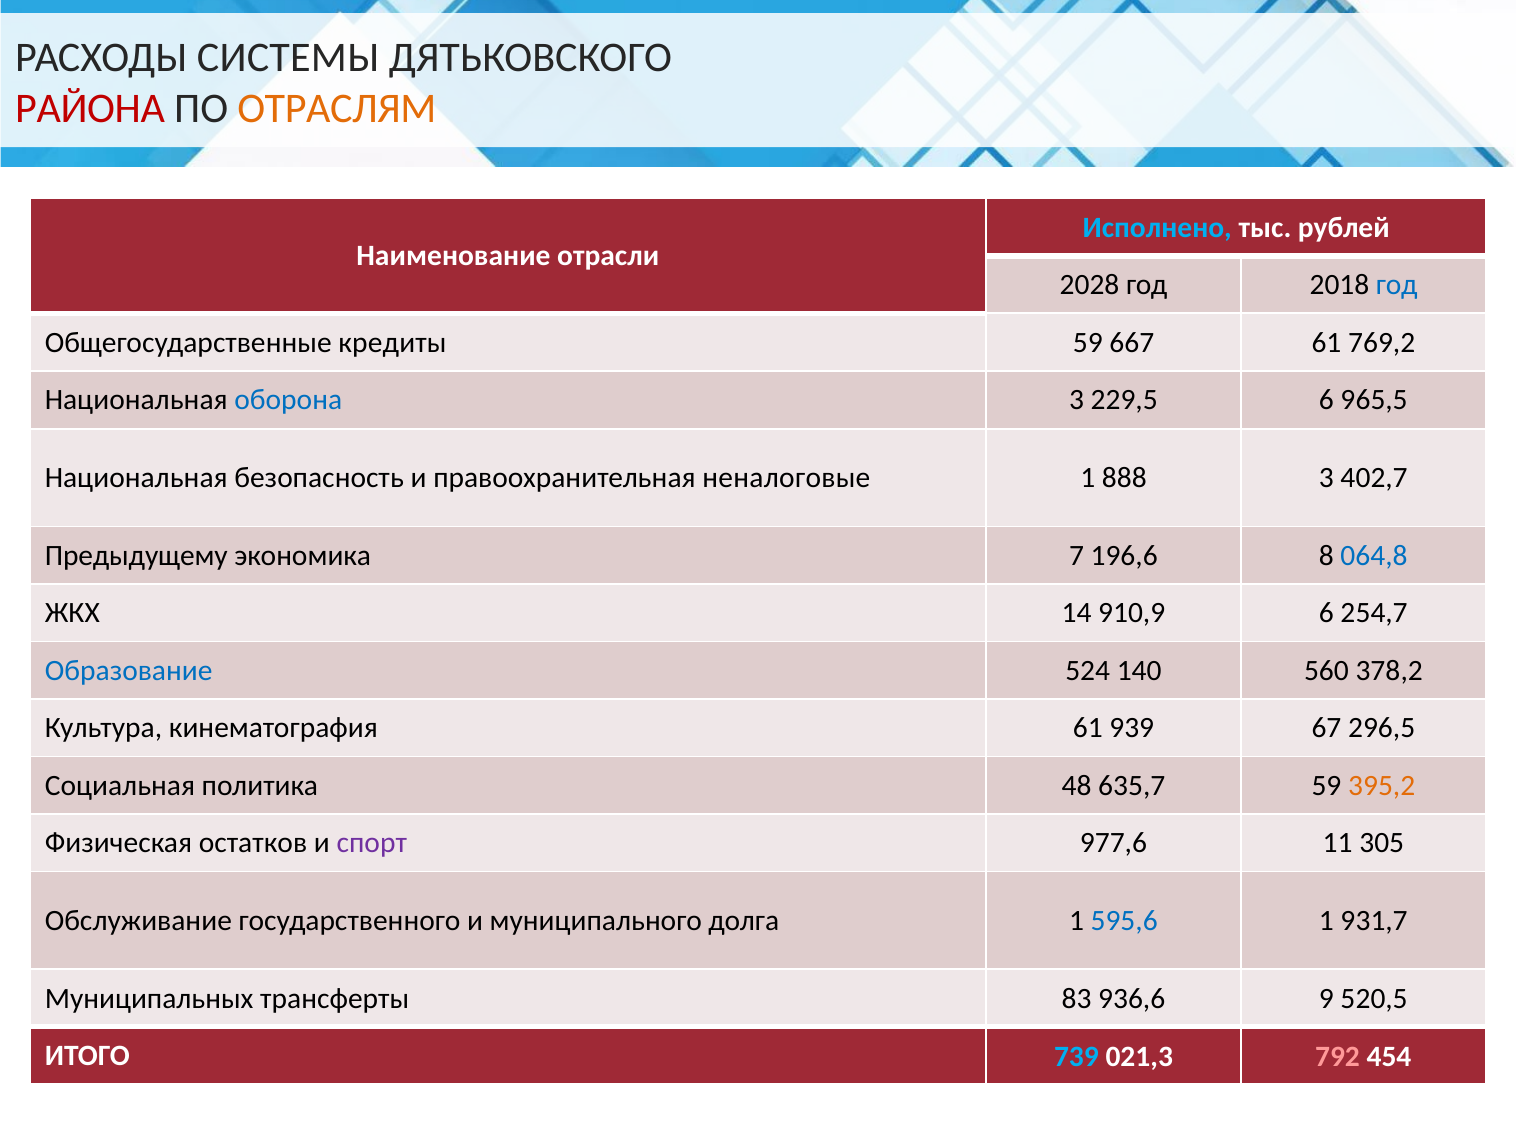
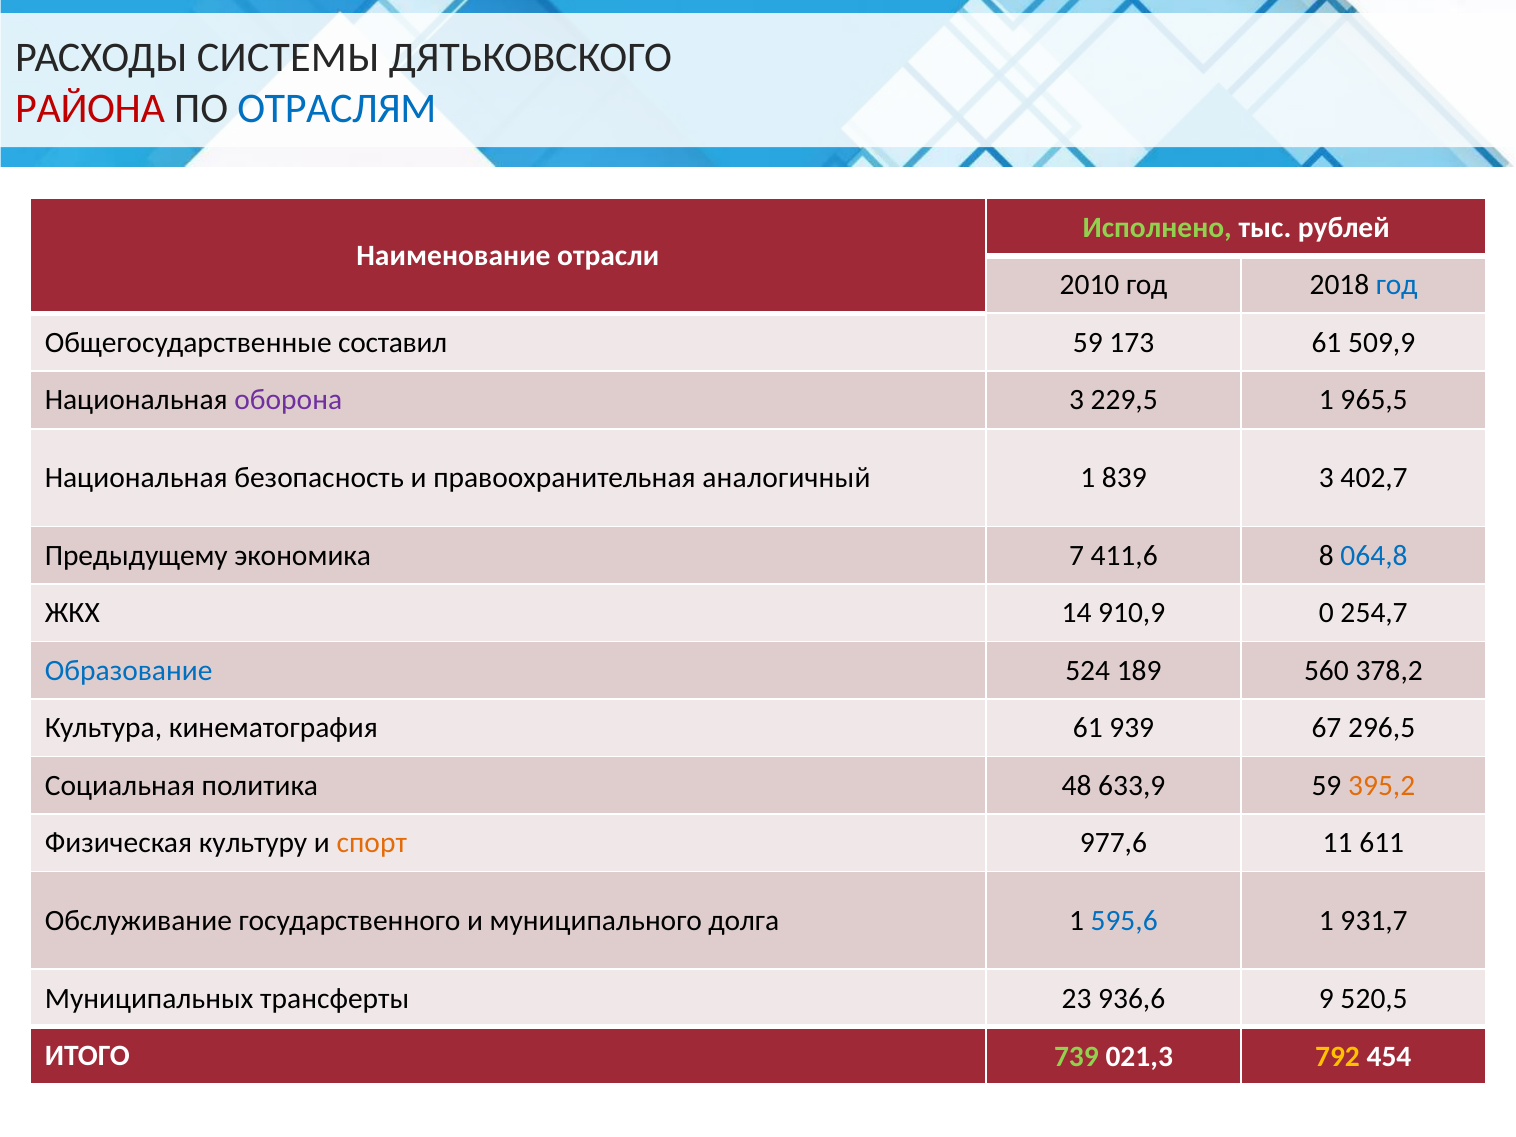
ОТРАСЛЯМ colour: orange -> blue (337, 108)
Исполнено colour: light blue -> light green (1157, 228)
2028: 2028 -> 2010 (1090, 285)
кредиты: кредиты -> составил (393, 342)
667: 667 -> 173 (1132, 342)
769,2: 769,2 -> 509,9 (1382, 342)
оборона colour: blue -> purple (288, 400)
229,5 6: 6 -> 1 (1326, 400)
неналоговые: неналоговые -> аналогичный (786, 478)
888: 888 -> 839 (1124, 478)
196,6: 196,6 -> 411,6 (1124, 556)
910,9 6: 6 -> 0 (1326, 613)
140: 140 -> 189 (1139, 671)
635,7: 635,7 -> 633,9 (1132, 786)
остатков: остатков -> культуру (253, 843)
спорт colour: purple -> orange (372, 843)
305: 305 -> 611 (1382, 843)
83: 83 -> 23 (1077, 998)
739 colour: light blue -> light green (1076, 1056)
792 colour: pink -> yellow (1338, 1056)
